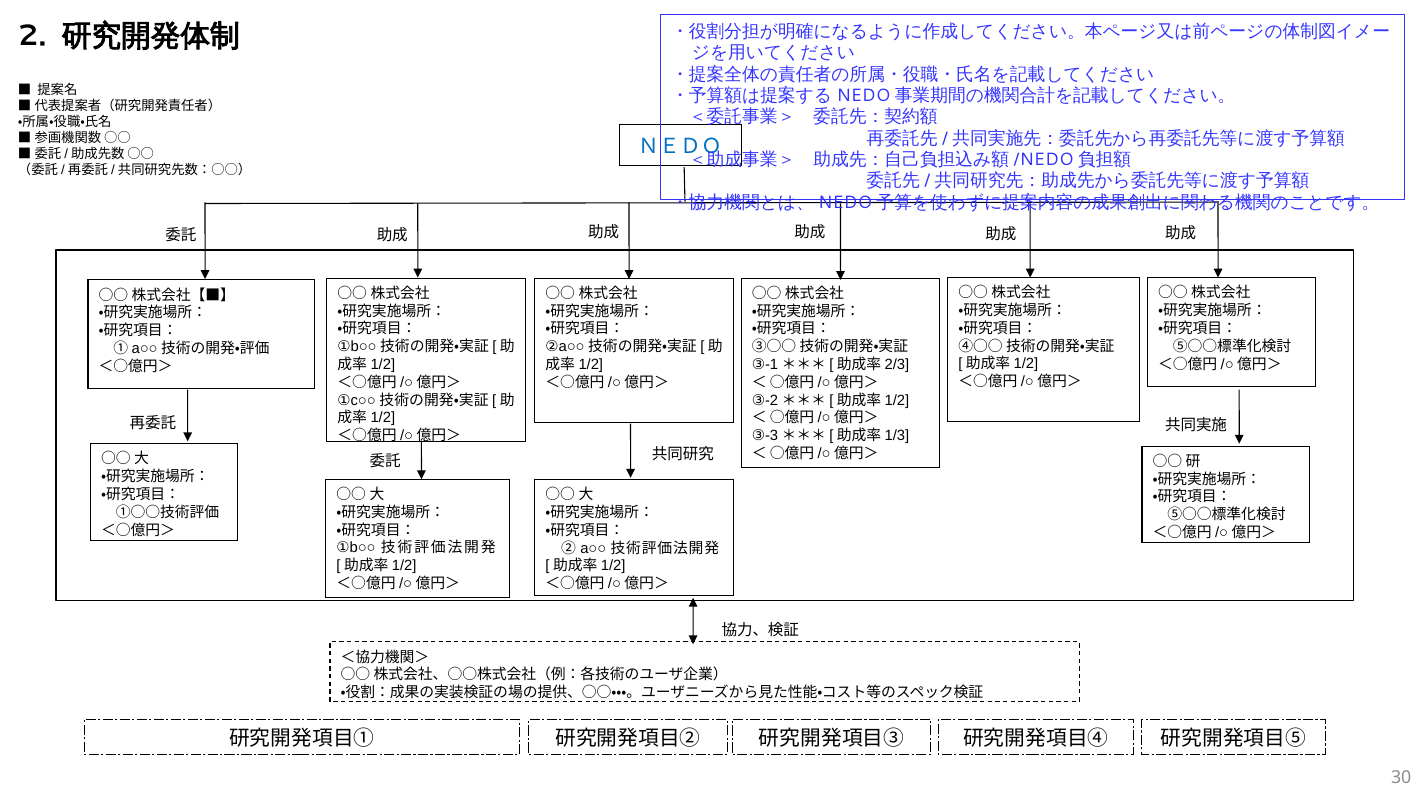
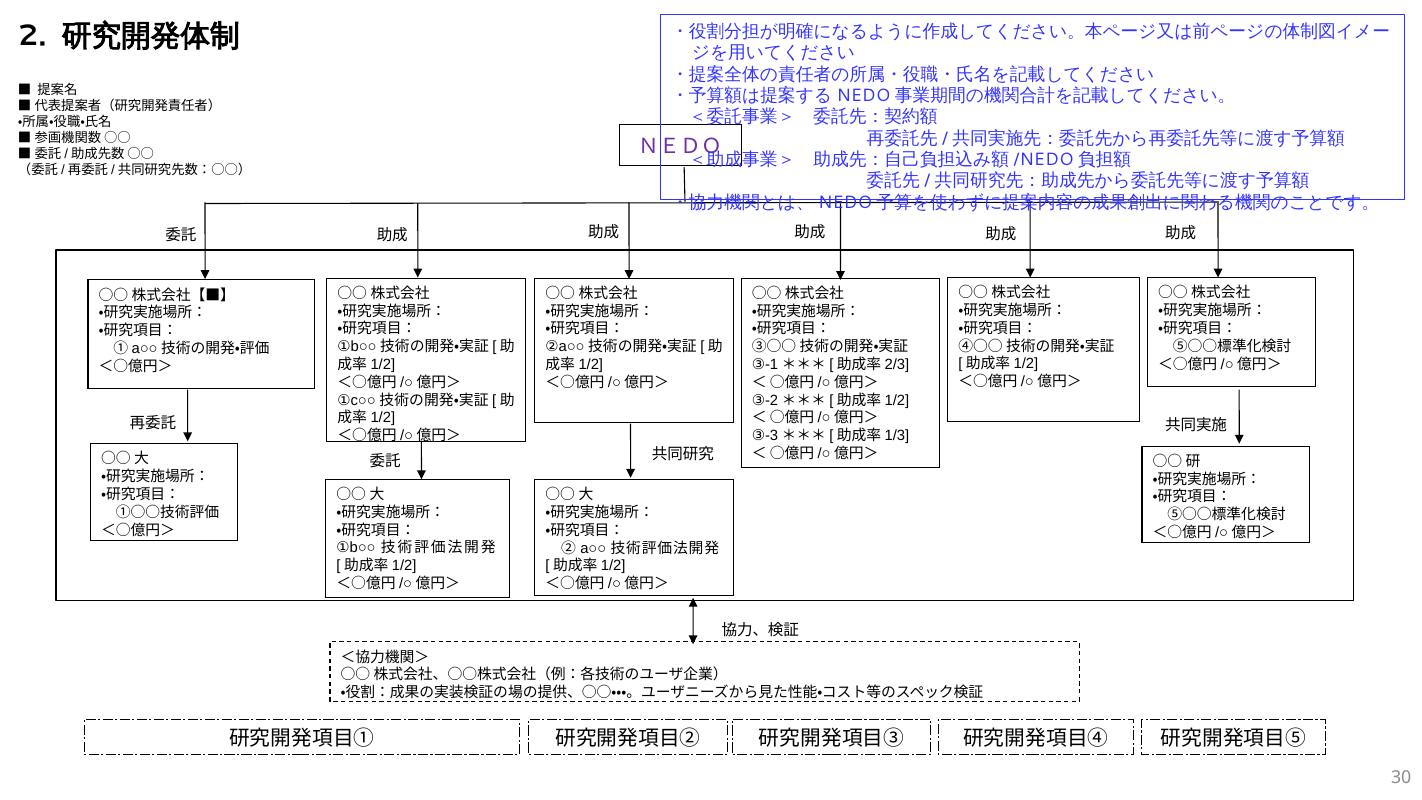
ＮＥＤＯ colour: blue -> purple (680, 147)
